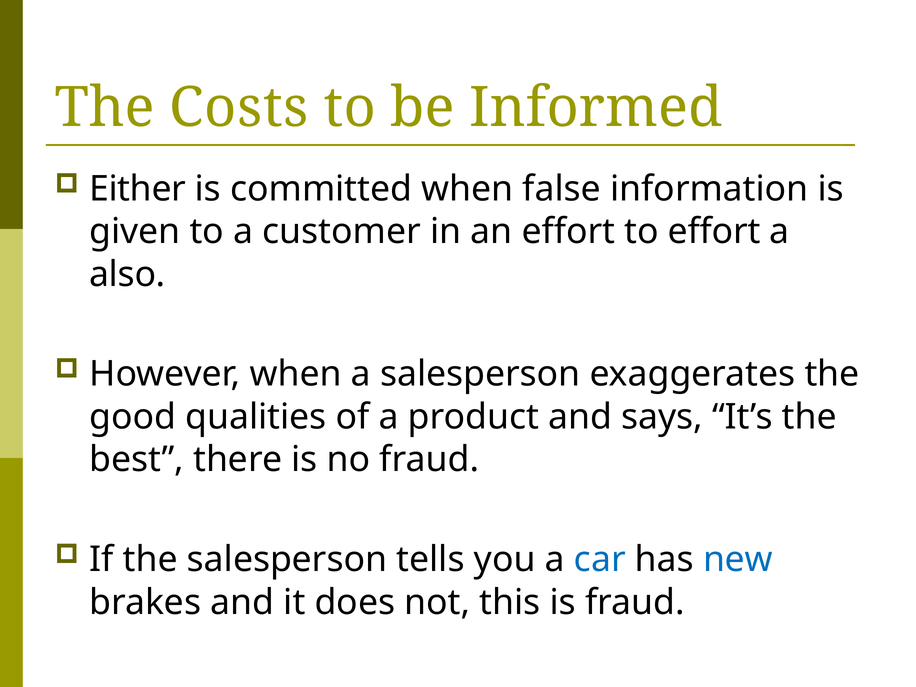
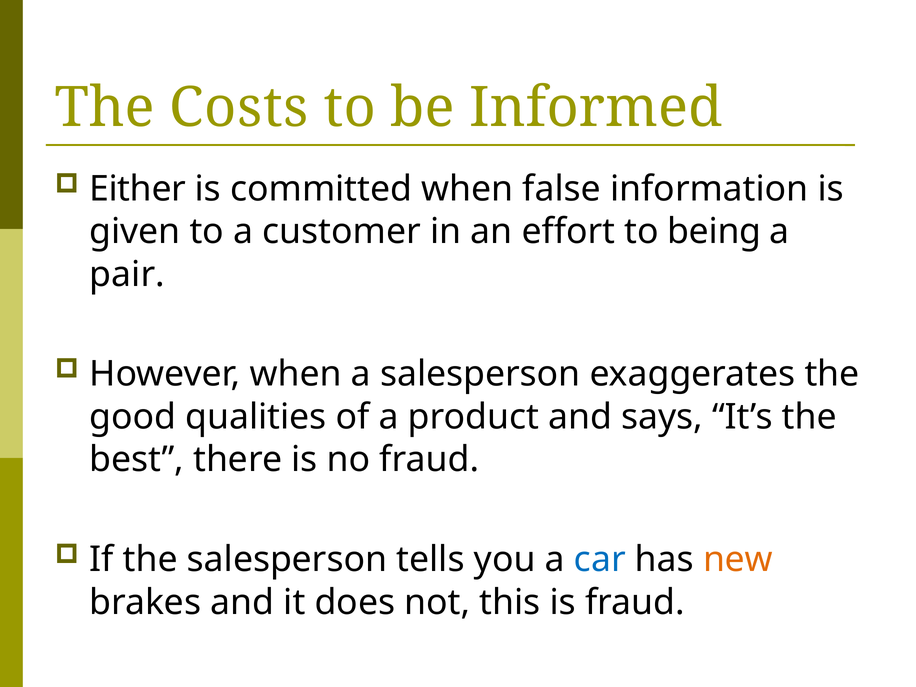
to effort: effort -> being (714, 232)
also: also -> pair (127, 274)
new colour: blue -> orange (738, 559)
